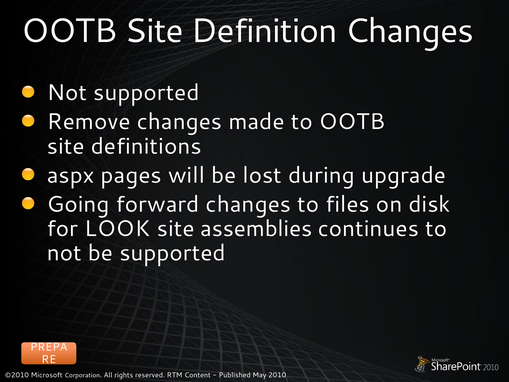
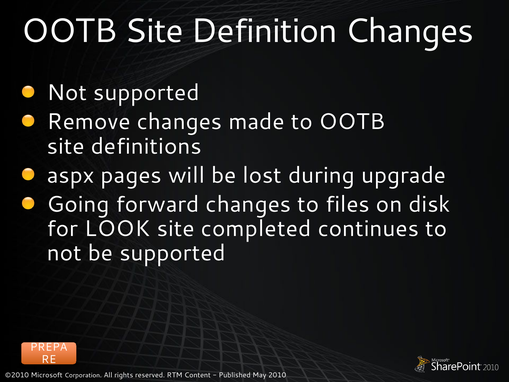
assemblies: assemblies -> completed (256, 229)
